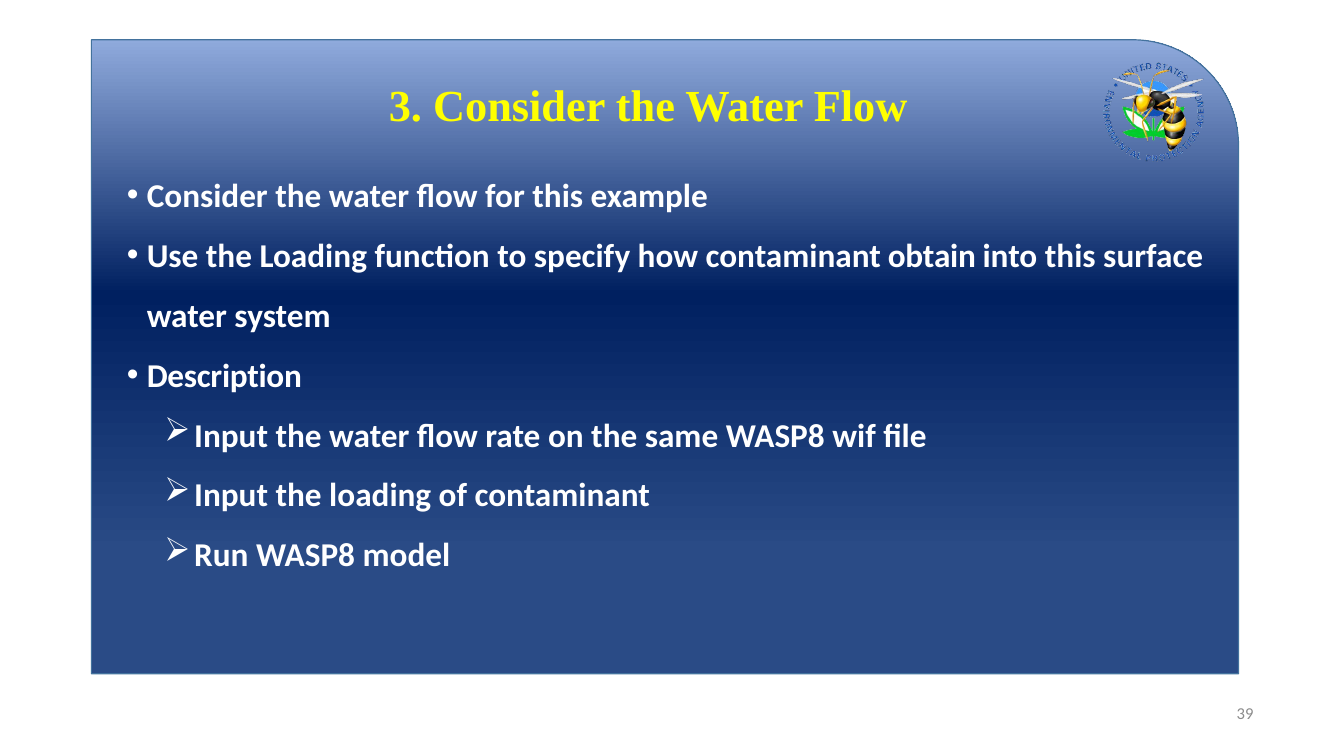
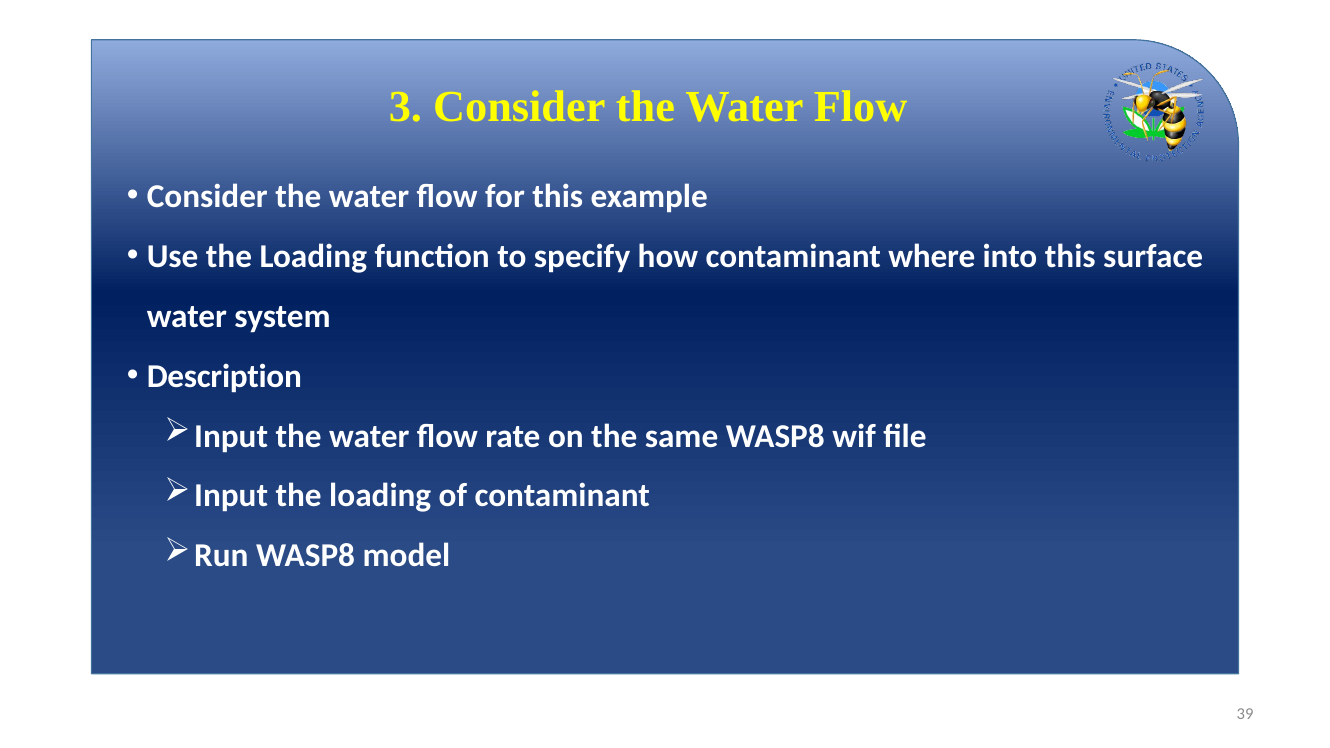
obtain: obtain -> where (932, 257)
